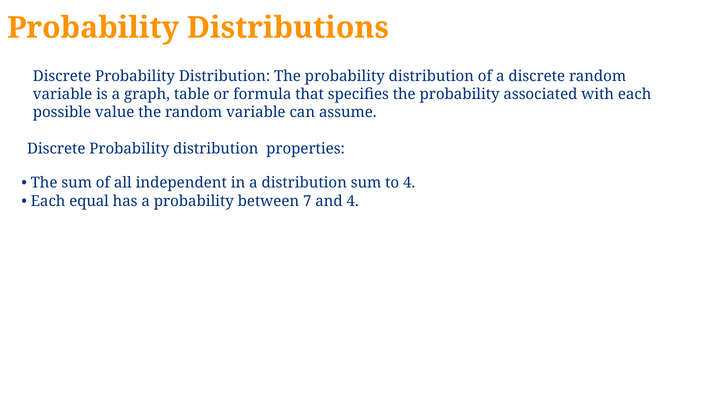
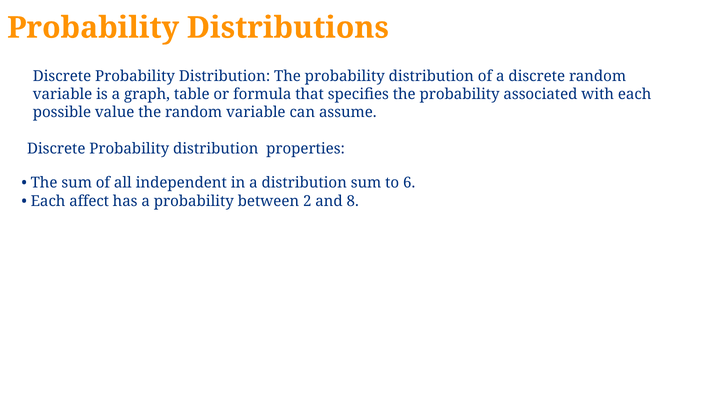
to 4: 4 -> 6 (409, 183)
equal: equal -> affect (89, 201)
7: 7 -> 2 (307, 201)
and 4: 4 -> 8 (353, 201)
